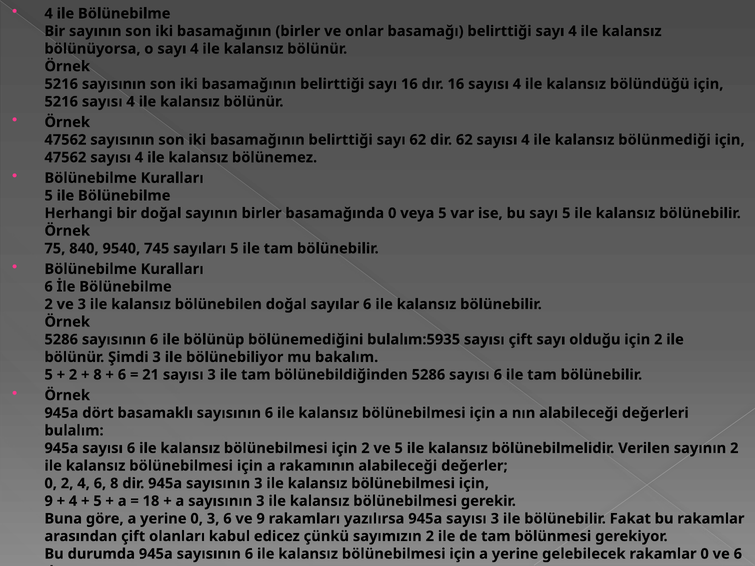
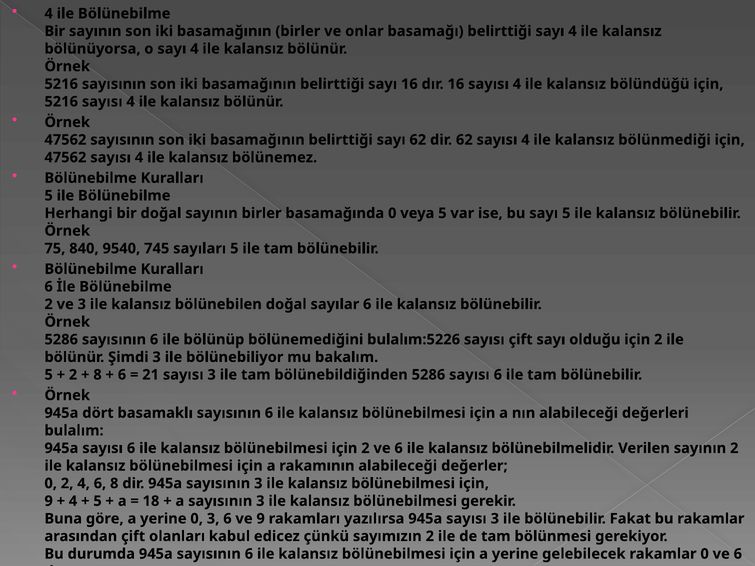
bulalım:5935: bulalım:5935 -> bulalım:5226 (414, 340)
2 ve 5: 5 -> 6 (399, 448)
